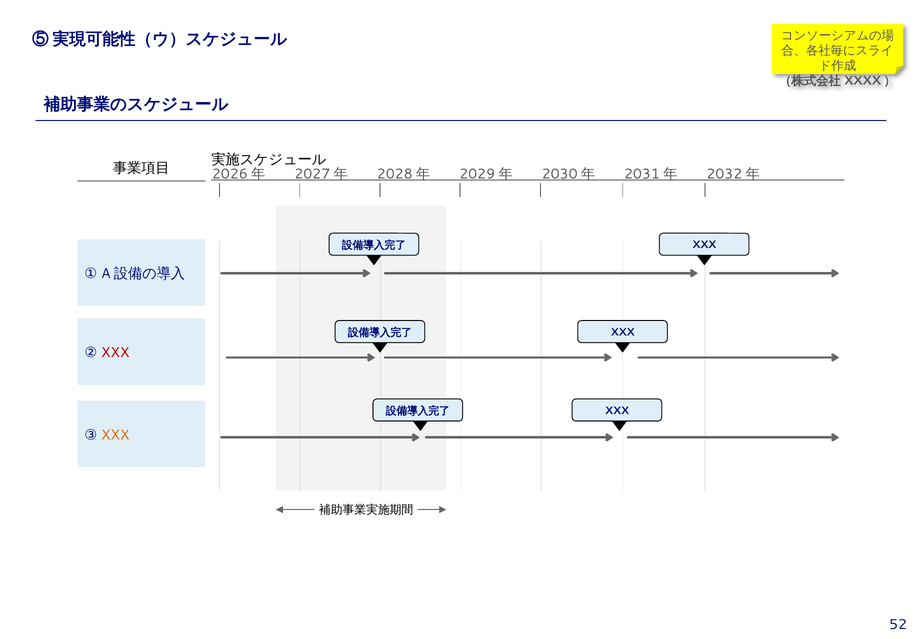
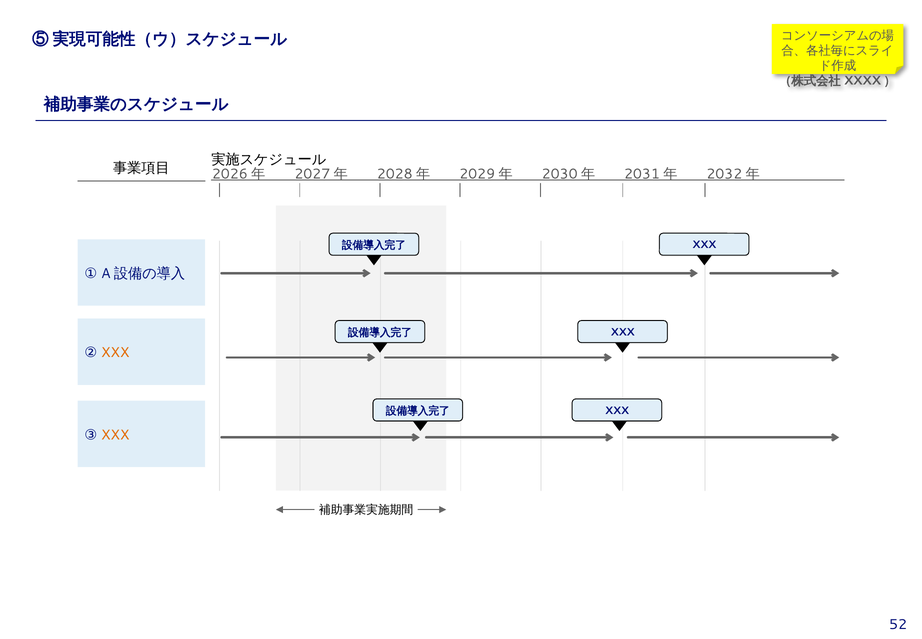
XXX colour: red -> orange (115, 352)
